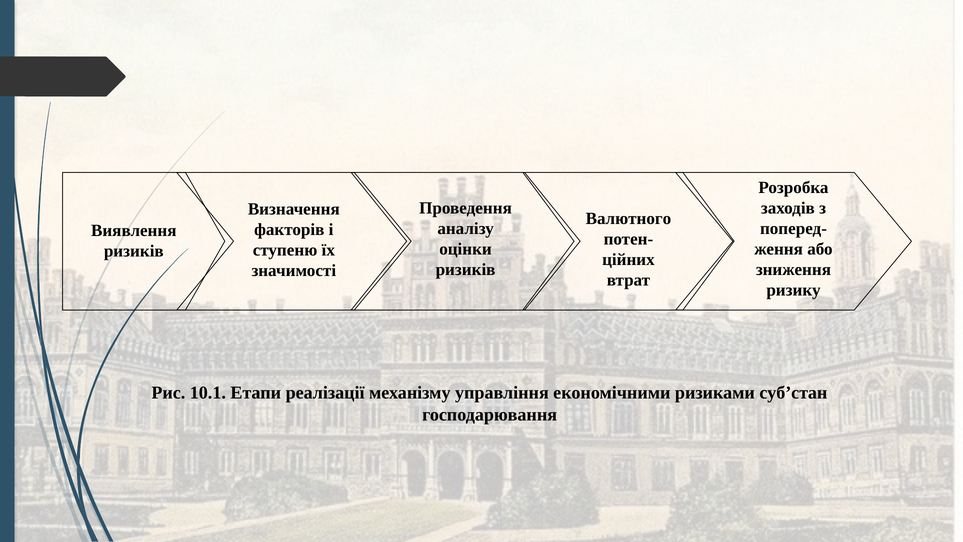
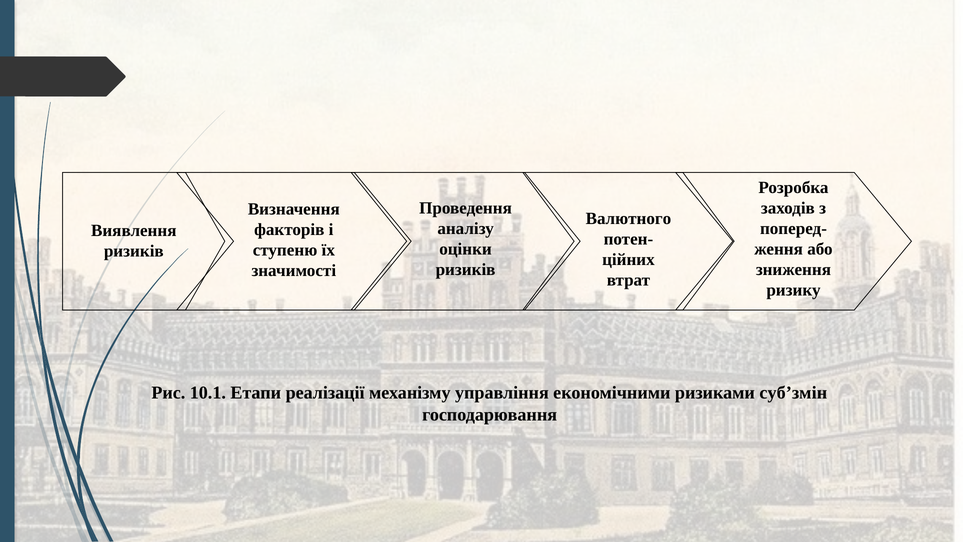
суб’стан: суб’стан -> суб’змін (793, 393)
